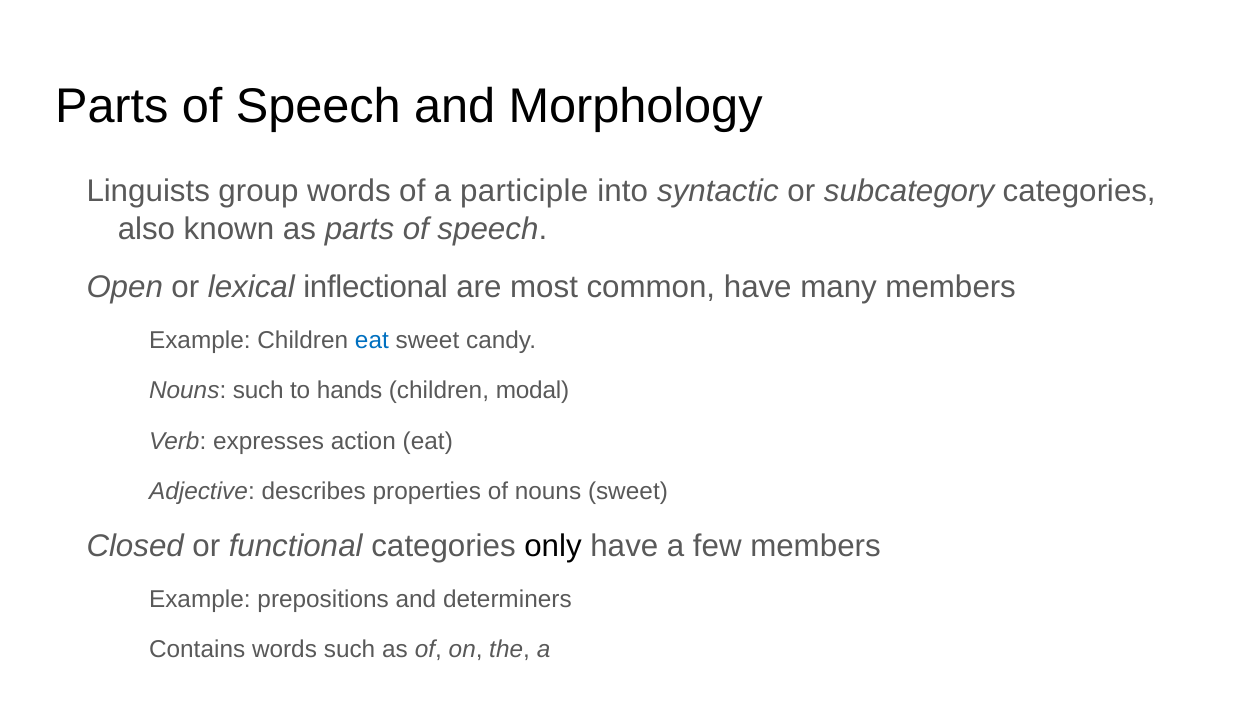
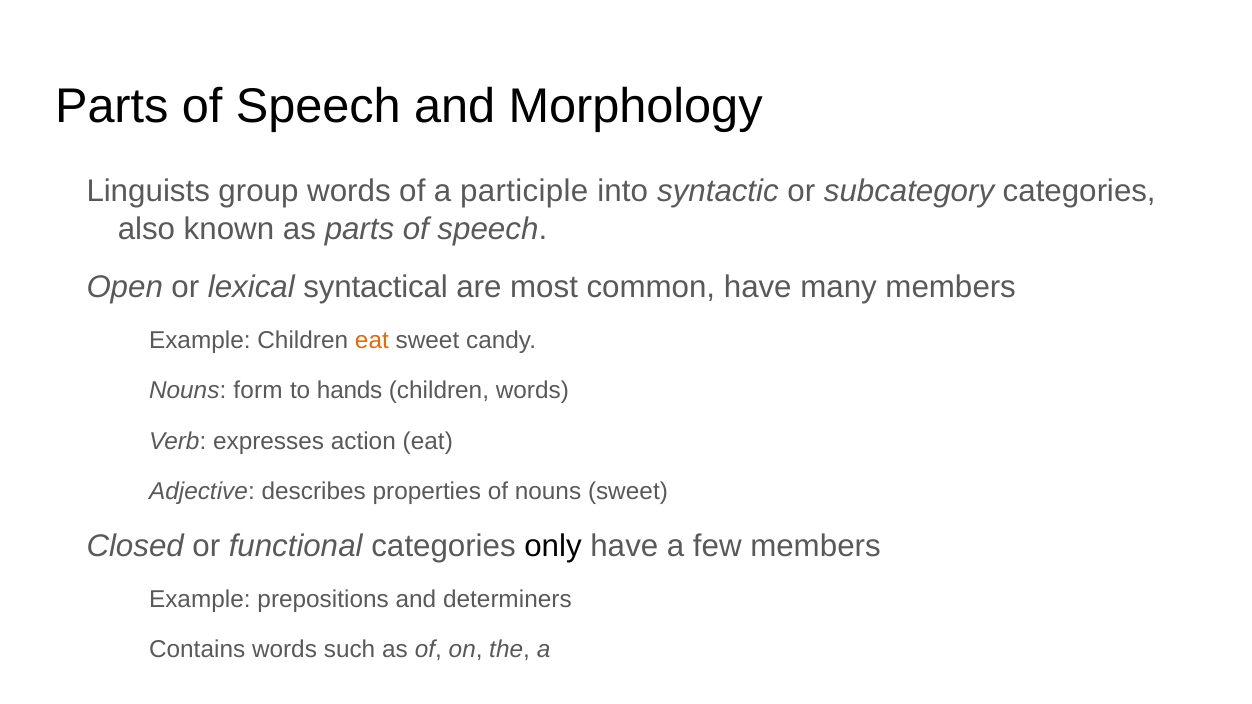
inflectional: inflectional -> syntactical (376, 287)
eat colour: blue -> orange (372, 341)
Nouns such: such -> form (258, 391)
children modal: modal -> words (532, 391)
